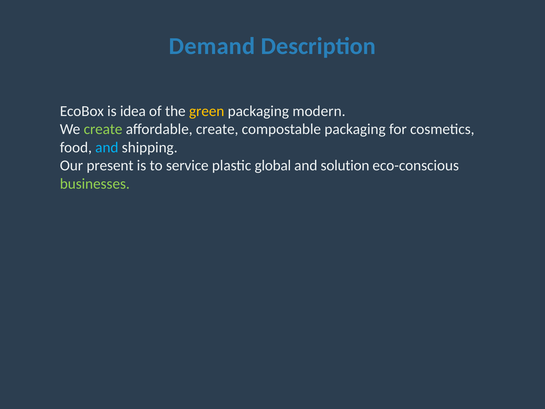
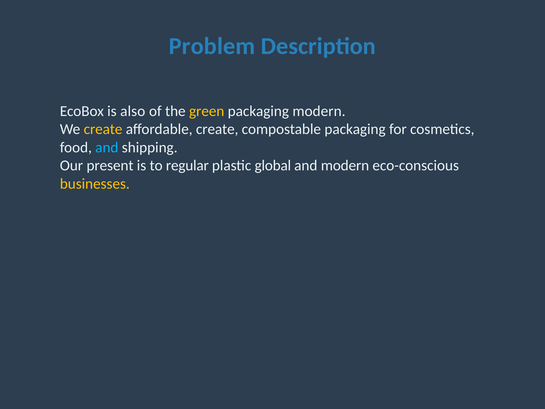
Demand: Demand -> Problem (212, 46)
idea: idea -> also (133, 111)
create colour: light green -> yellow (103, 129)
service: service -> regular (187, 165)
and solution: solution -> modern (345, 165)
businesses colour: light green -> yellow (95, 184)
